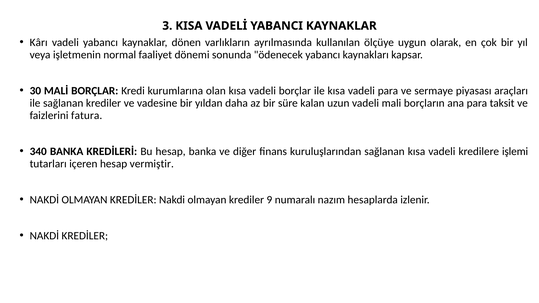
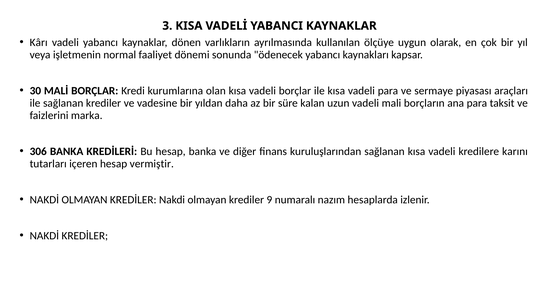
fatura: fatura -> marka (87, 116)
340: 340 -> 306 (38, 152)
işlemi: işlemi -> karını (515, 152)
